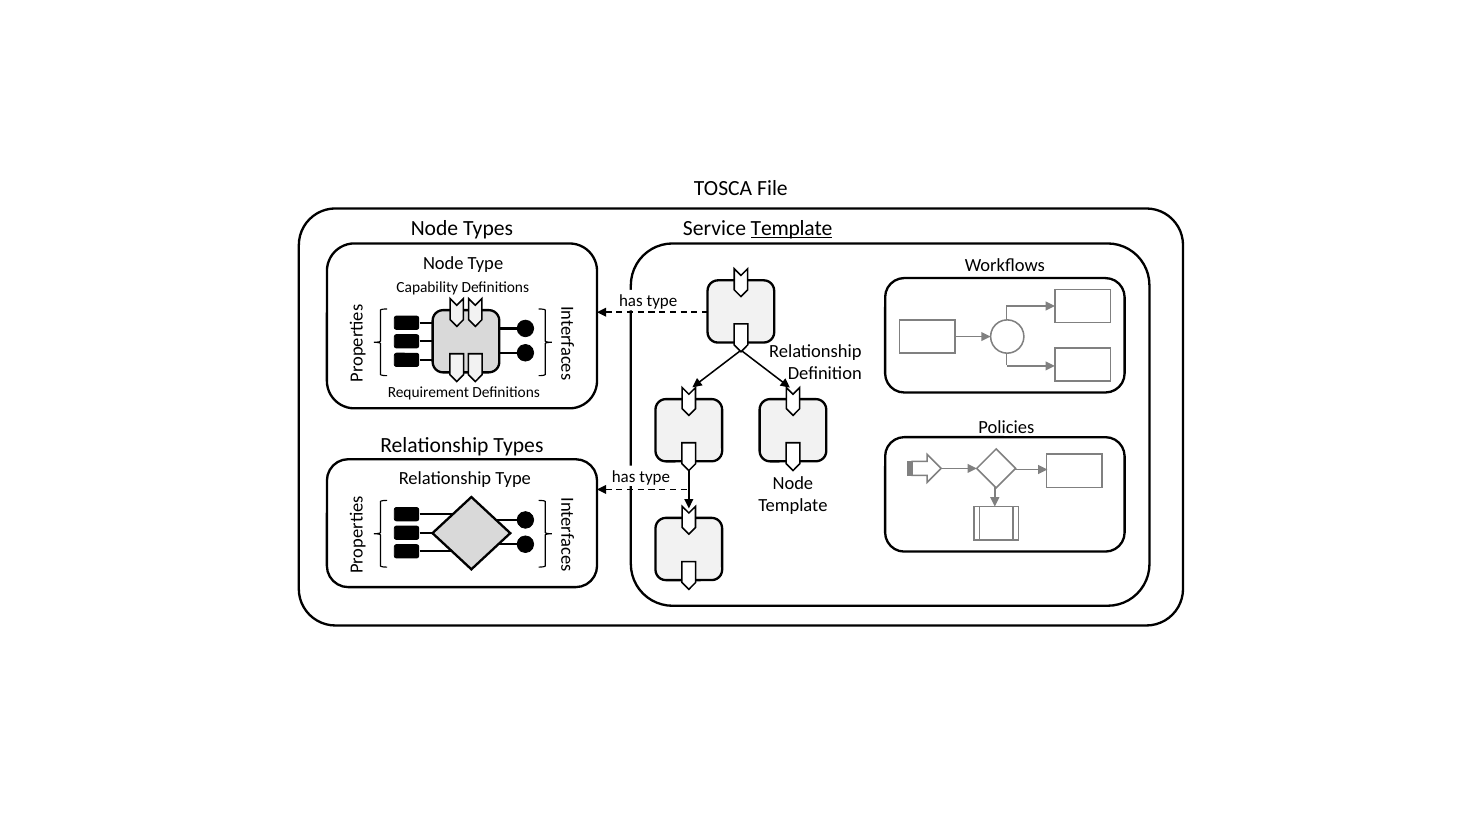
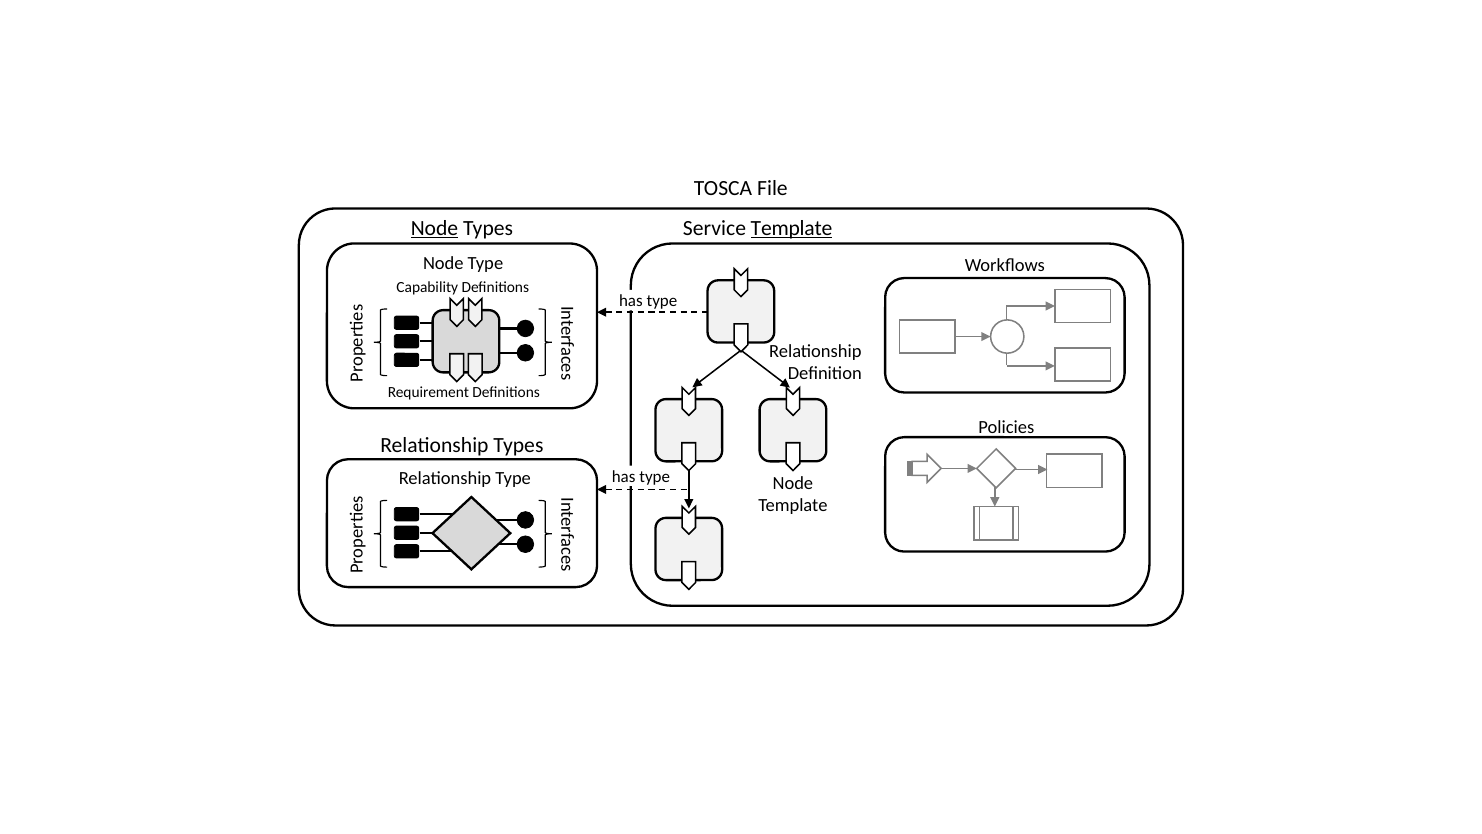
Node underline: none -> present (434, 228)
